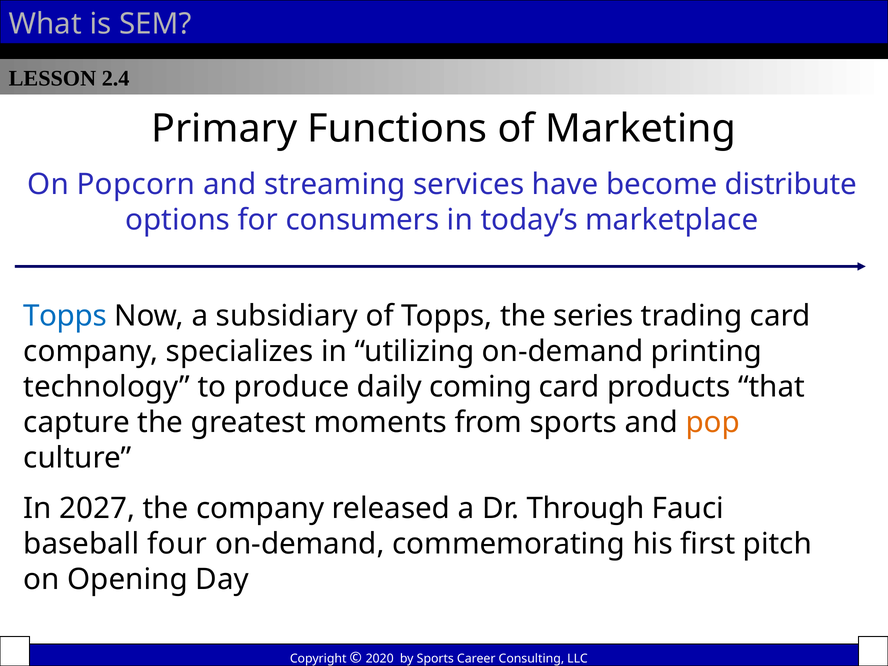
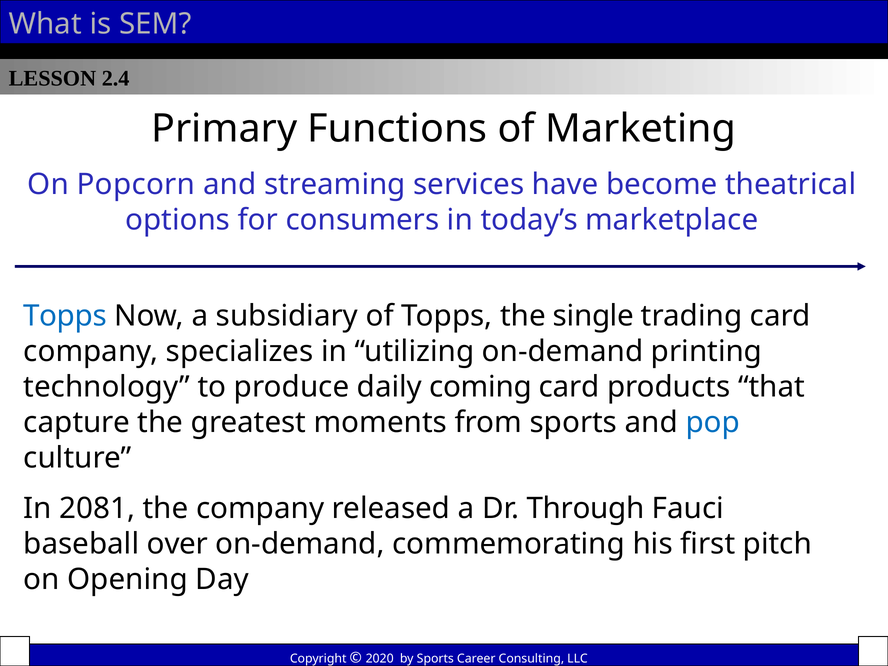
distribute: distribute -> theatrical (791, 184)
series: series -> single (593, 316)
pop colour: orange -> blue (713, 423)
2027: 2027 -> 2081 (97, 508)
four: four -> over (177, 544)
